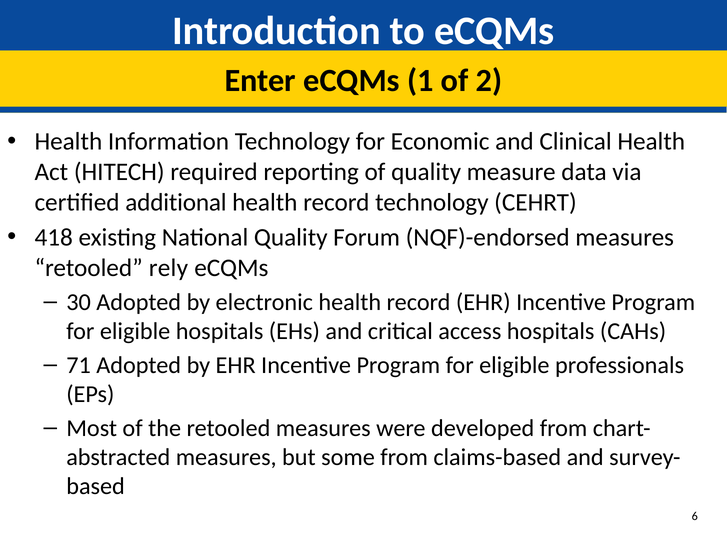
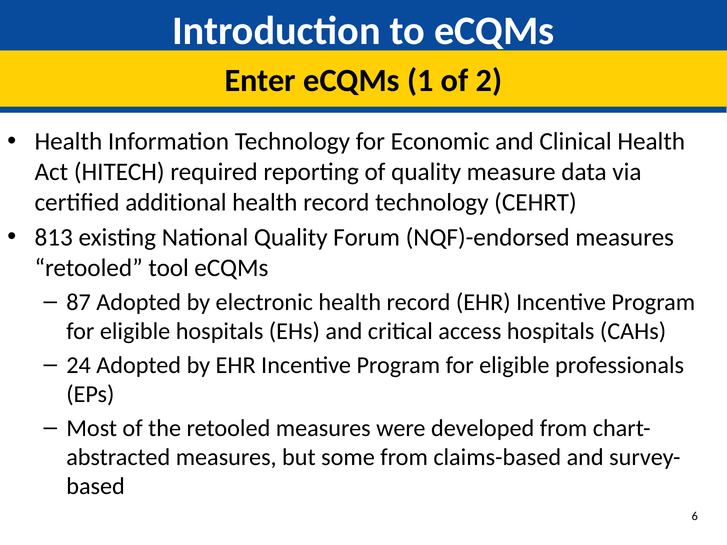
418: 418 -> 813 (54, 238)
rely: rely -> tool (169, 268)
30: 30 -> 87 (79, 302)
71: 71 -> 24 (79, 365)
